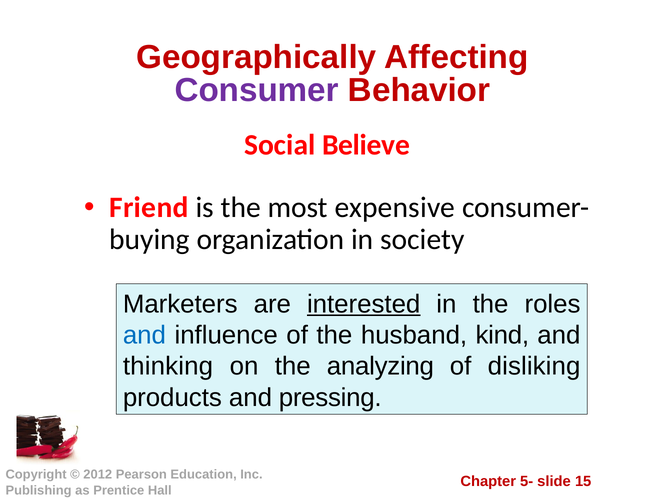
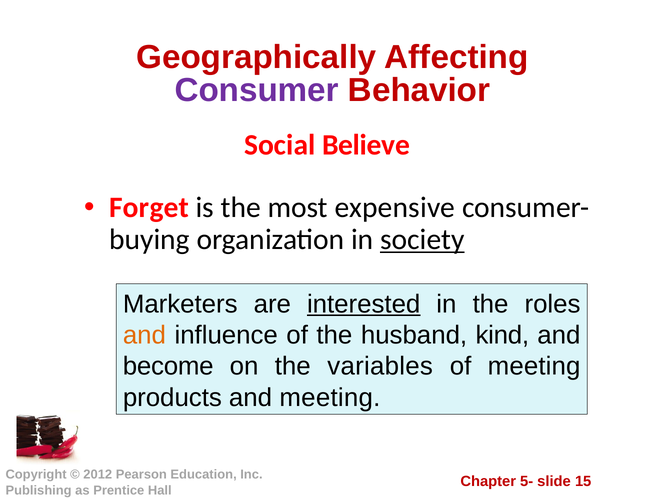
Friend: Friend -> Forget (149, 208)
society underline: none -> present (422, 239)
and colour: blue -> orange (144, 335)
thinking: thinking -> become (168, 366)
analyzing: analyzing -> variables (380, 366)
of disliking: disliking -> meeting (534, 366)
and pressing: pressing -> meeting (330, 397)
